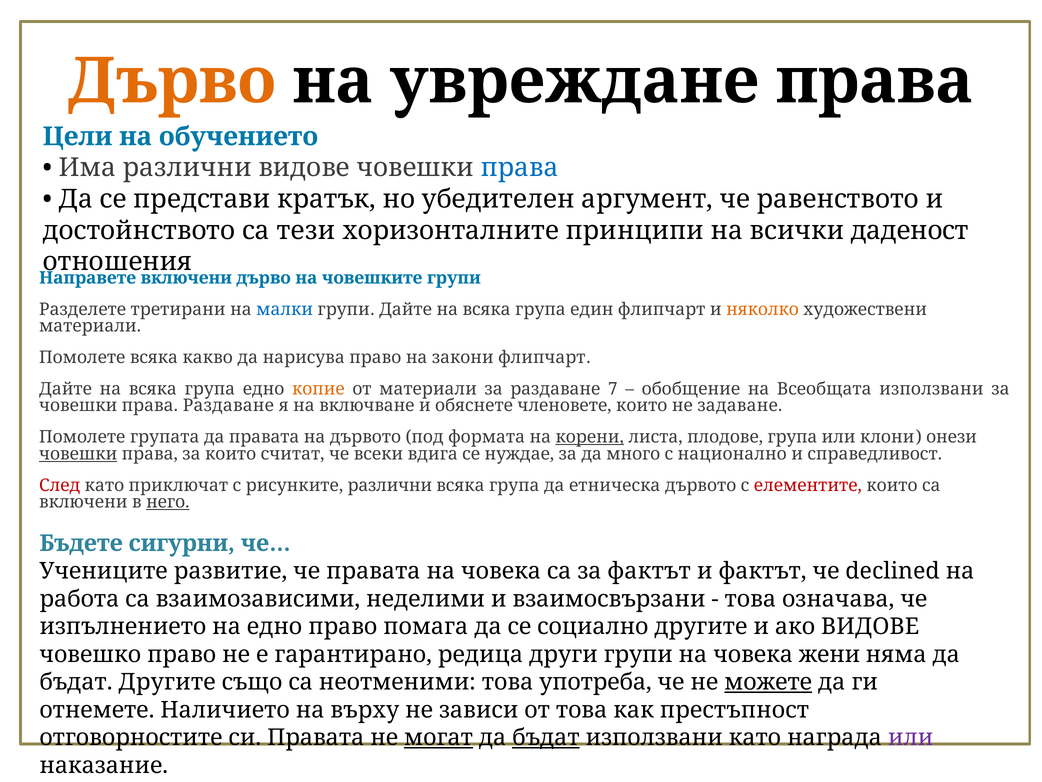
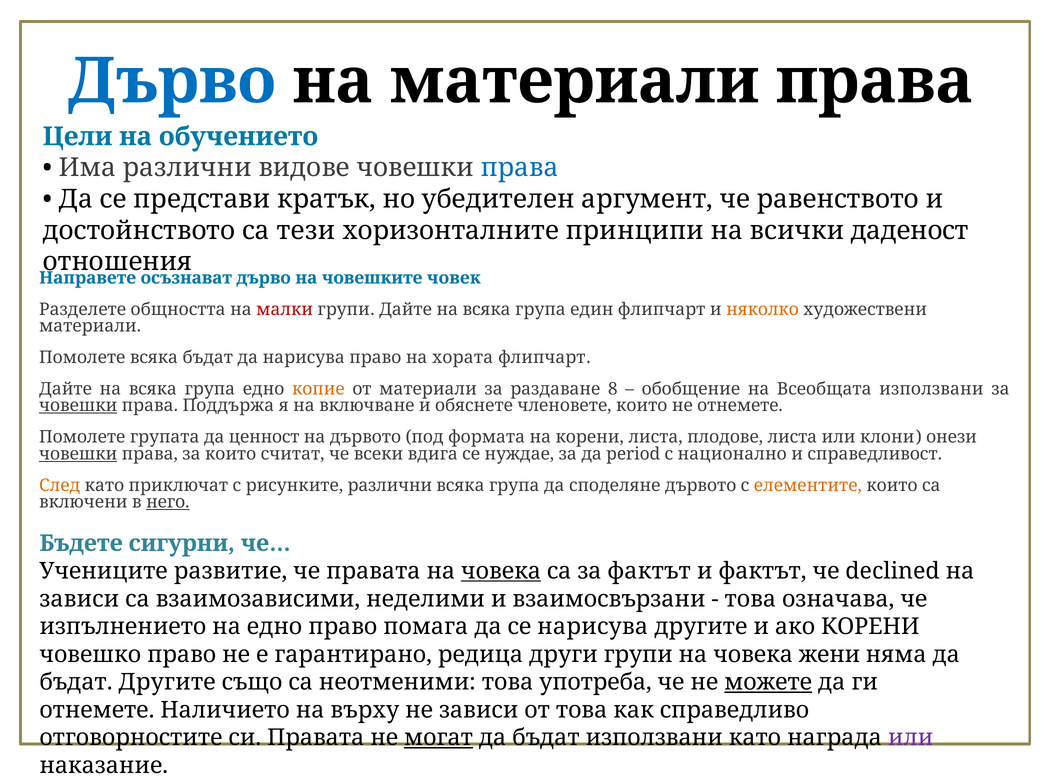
Дърво colour: orange -> blue (172, 81)
на увреждане: увреждане -> материали (575, 81)
включени: включени -> осъзнават (186, 278)
човешките групи: групи -> човек (454, 278)
третирани: третирани -> общността (178, 309)
малки colour: blue -> red (285, 309)
всяка какво: какво -> бъдат (208, 357)
закони: закони -> хората (463, 357)
7: 7 -> 8 (613, 389)
човешки underline: none -> present (78, 405)
права Раздаване: Раздаване -> Поддържа (228, 405)
не задаване: задаване -> отнемете (740, 405)
да правата: правата -> ценност (264, 437)
корени underline: present -> none (590, 437)
плодове група: група -> листа (792, 437)
много: много -> period (633, 454)
След colour: red -> orange (60, 485)
етническа: етническа -> споделяне (615, 485)
елементите colour: red -> orange (808, 485)
човека underline: none -> present (501, 571)
работа: работа -> зависи (79, 598)
се социално: социално -> нарисува (593, 626)
ако ВИДОВЕ: ВИДОВЕ -> КОРЕНИ (870, 626)
престъпност: престъпност -> справедливо (734, 710)
бъдат underline: present -> none (546, 737)
